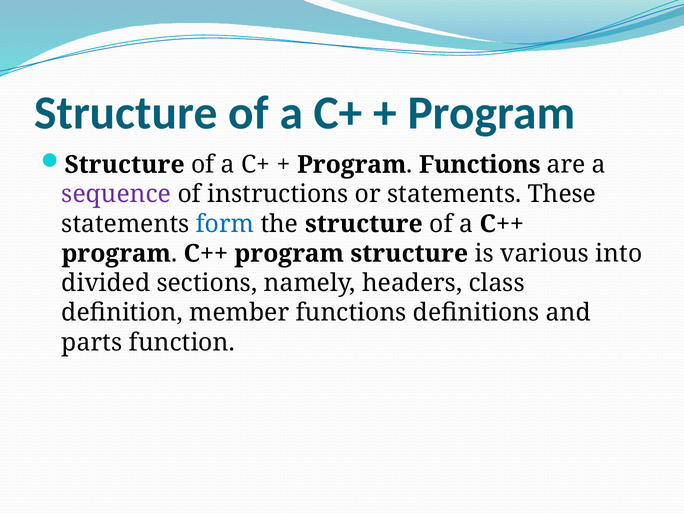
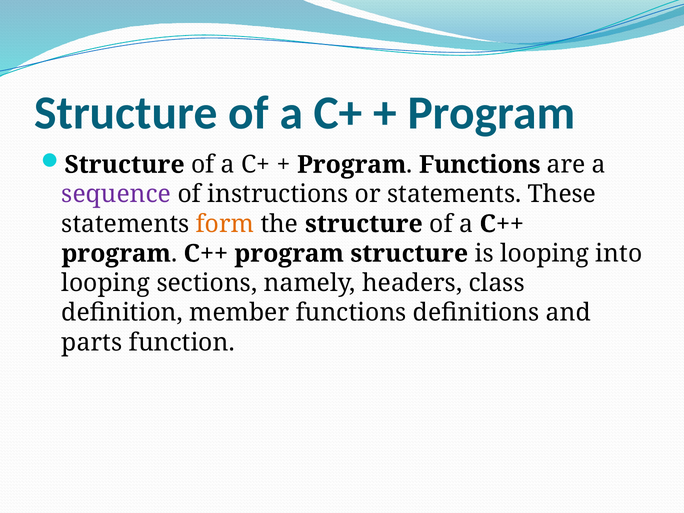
form colour: blue -> orange (225, 224)
is various: various -> looping (545, 254)
divided: divided -> looping (106, 283)
